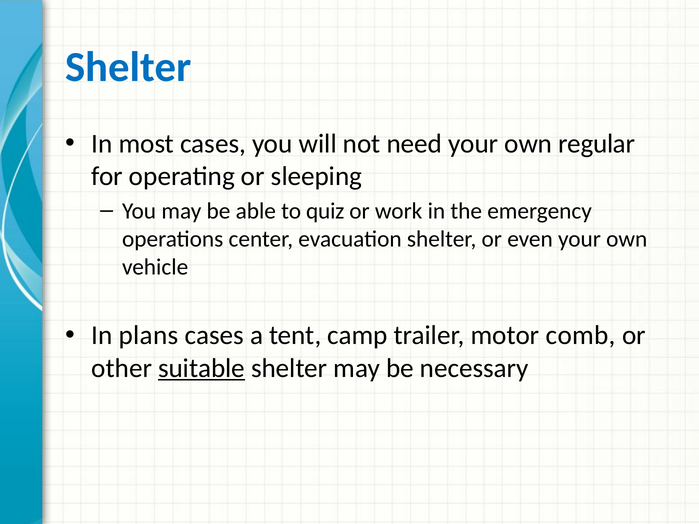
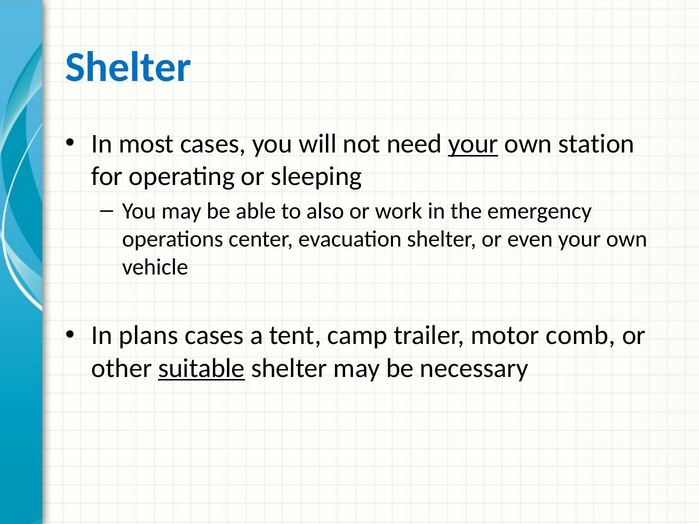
your underline: none -> present (473, 144)
regular: regular -> station (597, 144)
quiz: quiz -> also (325, 211)
